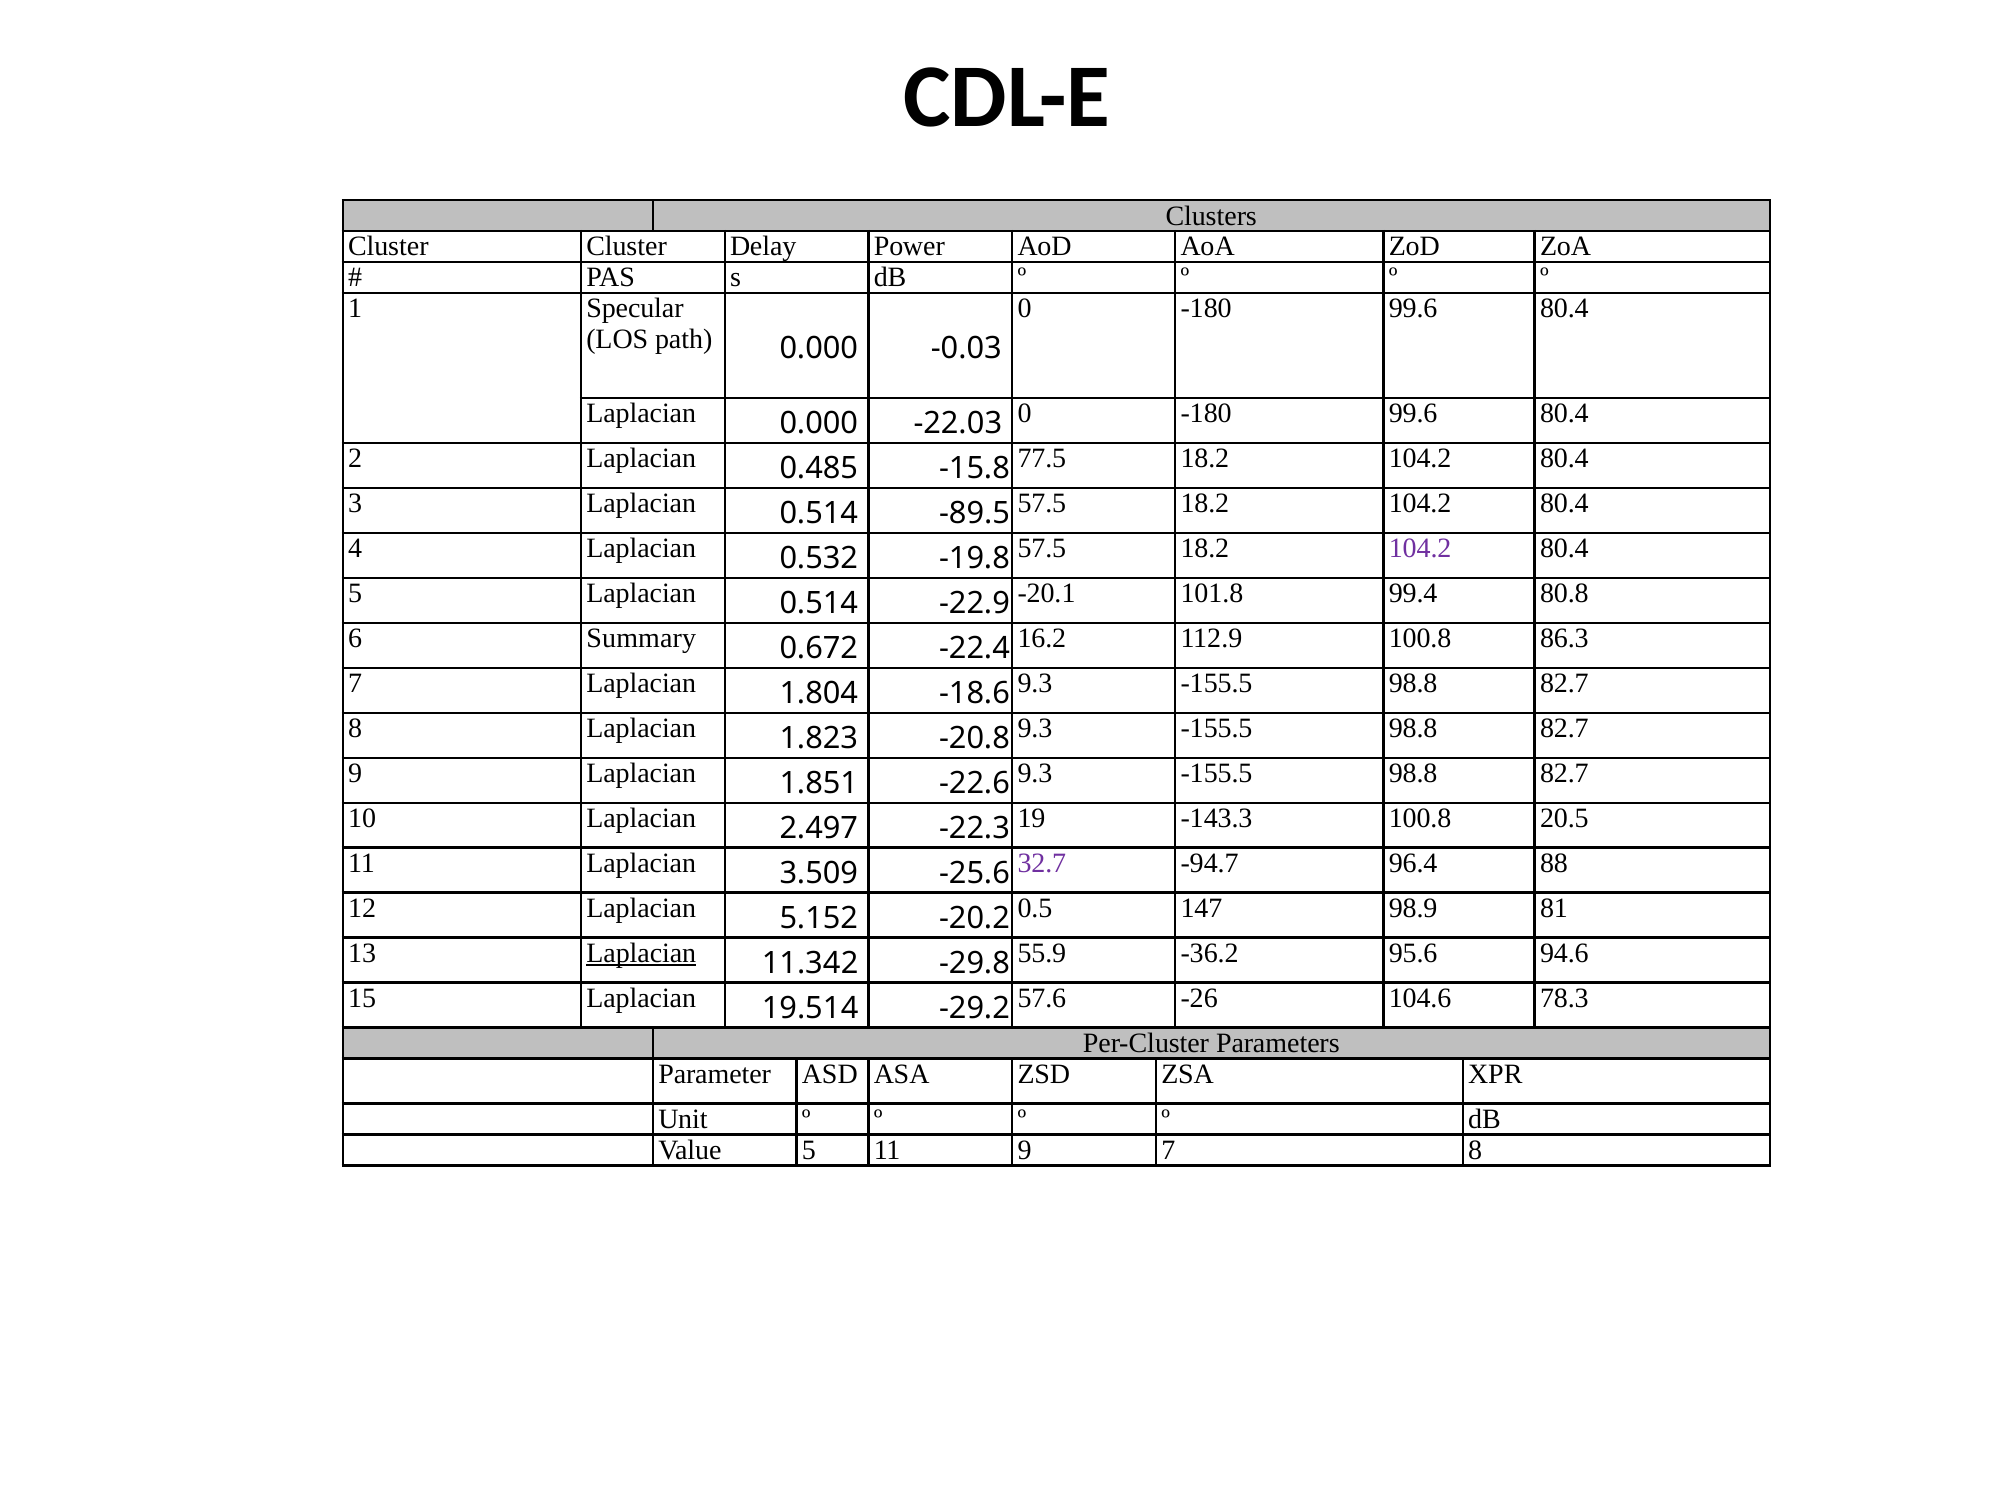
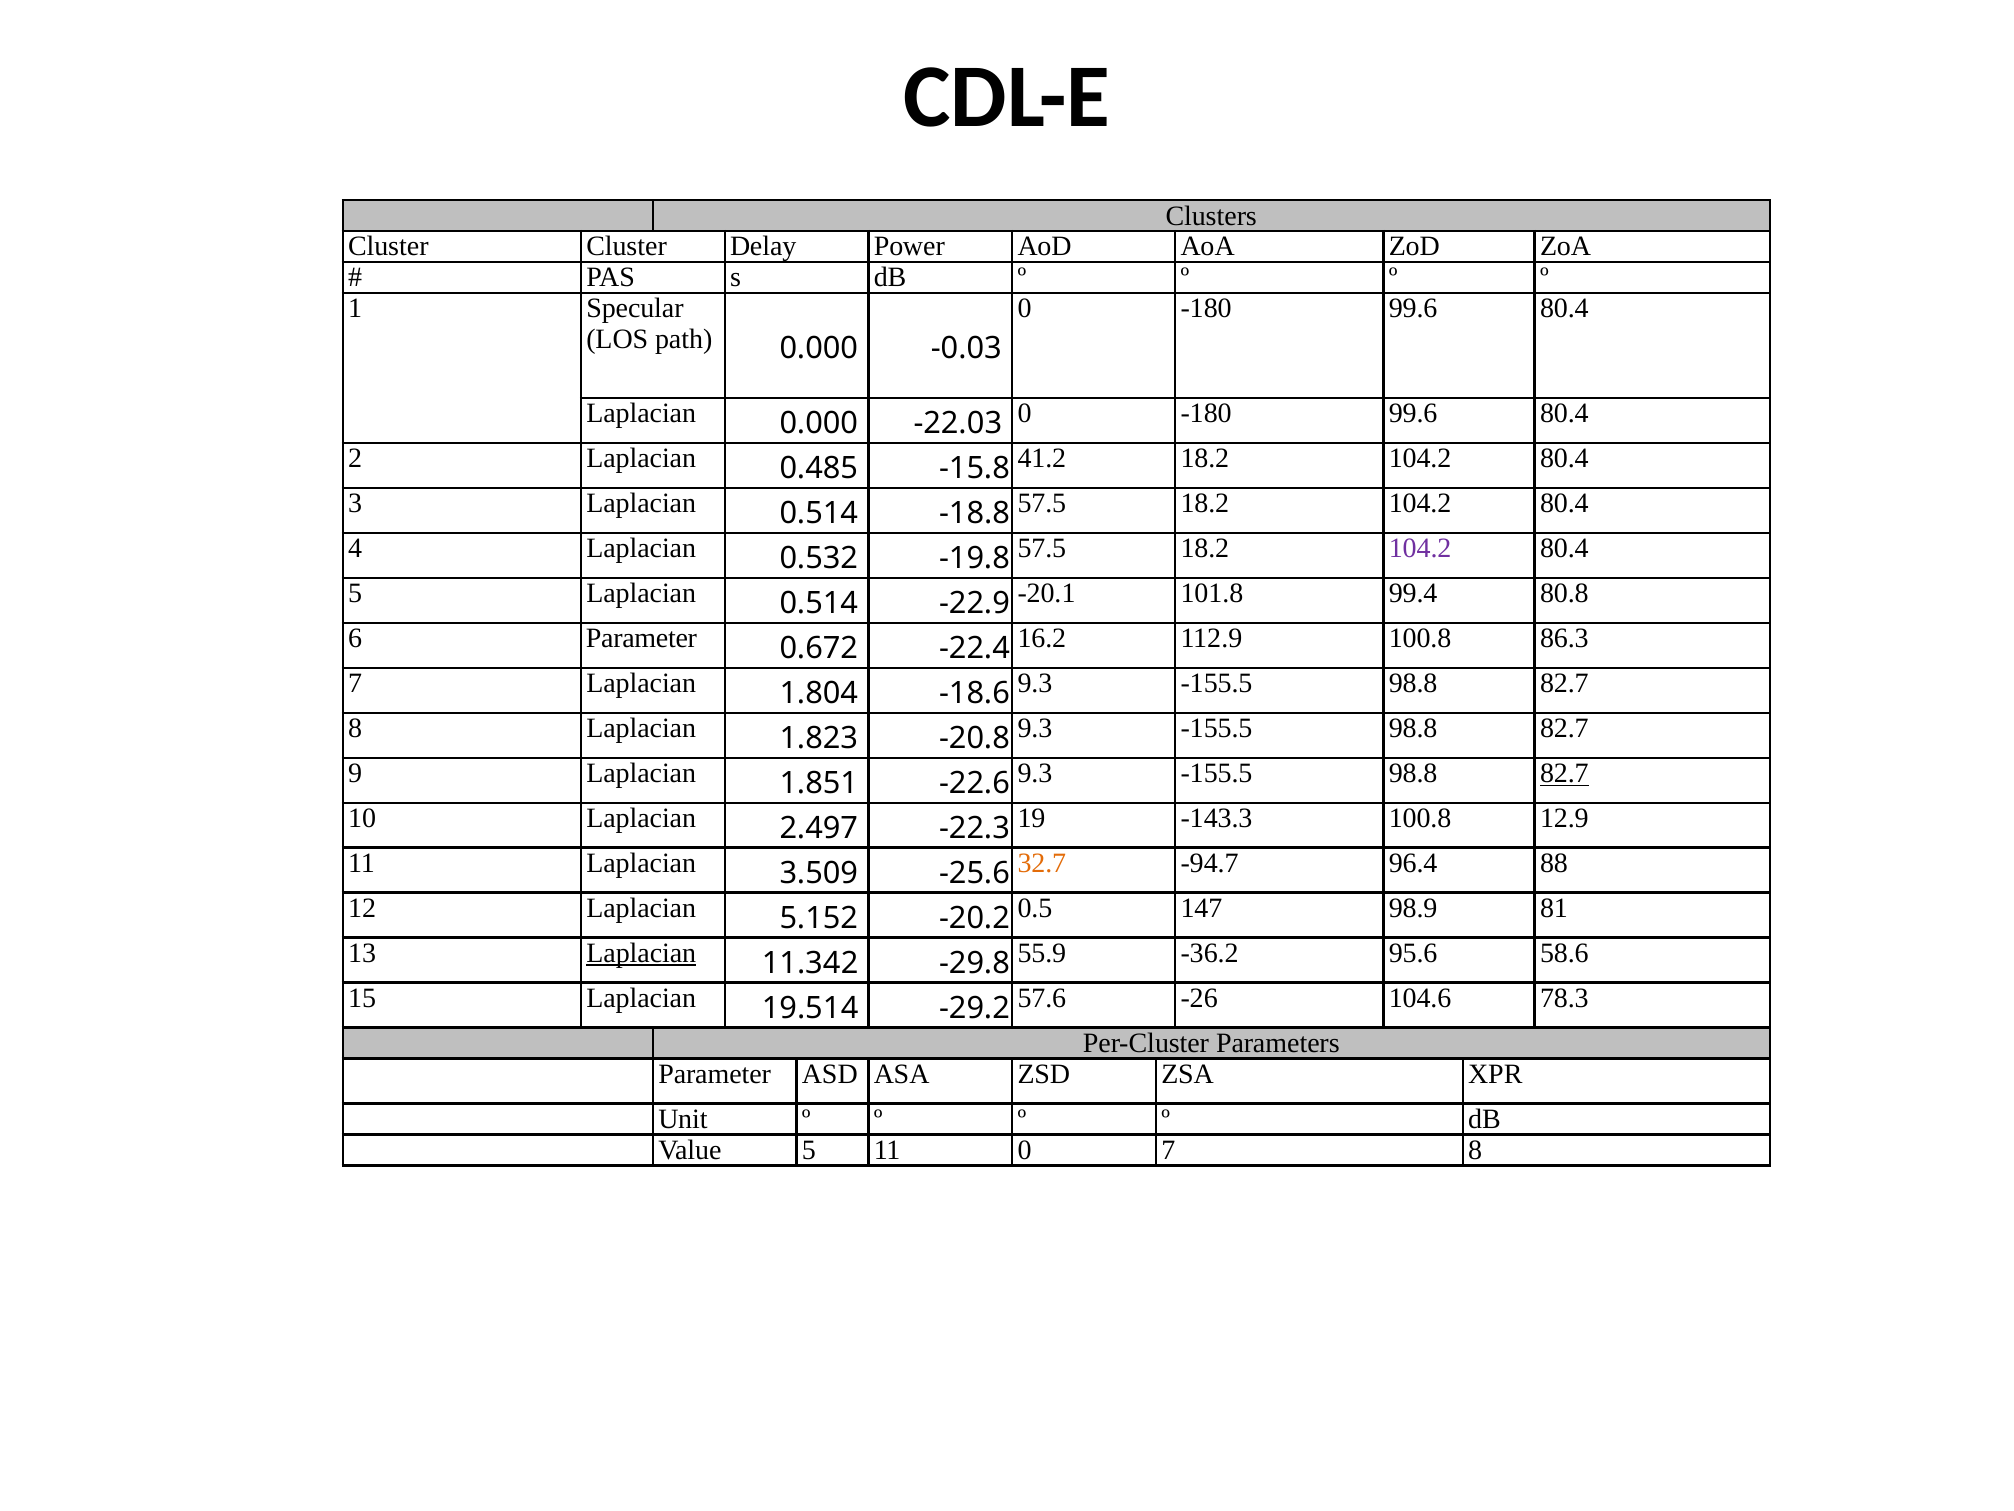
77.5: 77.5 -> 41.2 (1042, 458)
-89.5: -89.5 -> -18.8 (974, 513)
6 Summary: Summary -> Parameter (641, 638)
82.7 underline: none -> present (1564, 773)
20.5: 20.5 -> 12.9 (1564, 818)
32.7 colour: purple -> orange (1042, 863)
94.6: 94.6 -> 58.6 (1564, 953)
11 9: 9 -> 0 (1025, 1150)
